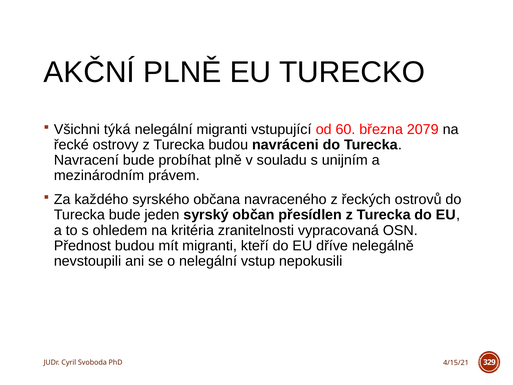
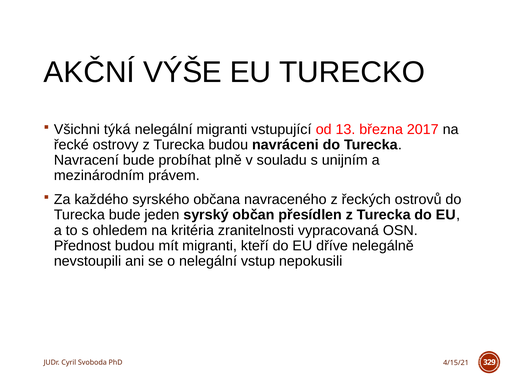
AKČNÍ PLNĚ: PLNĚ -> VÝŠE (182, 72)
60: 60 -> 13 (345, 129)
2079: 2079 -> 2017 (423, 129)
